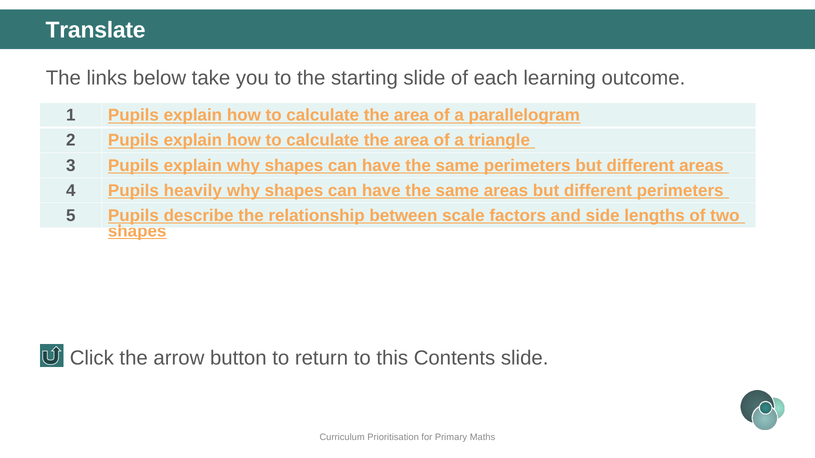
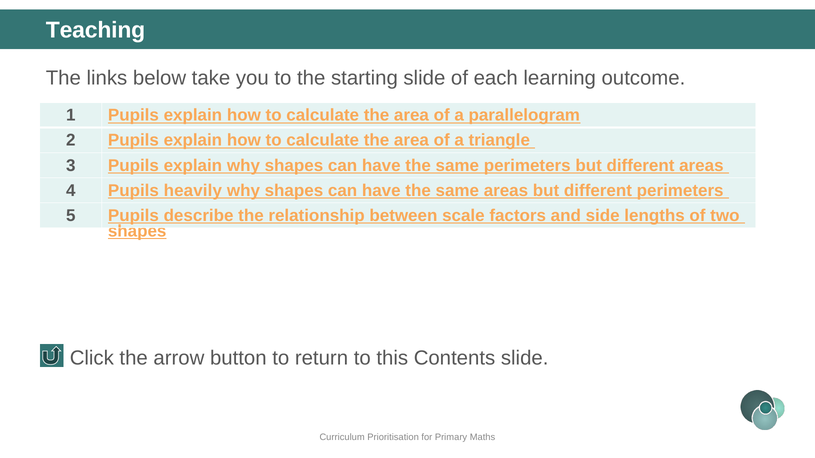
Translate: Translate -> Teaching (96, 30)
